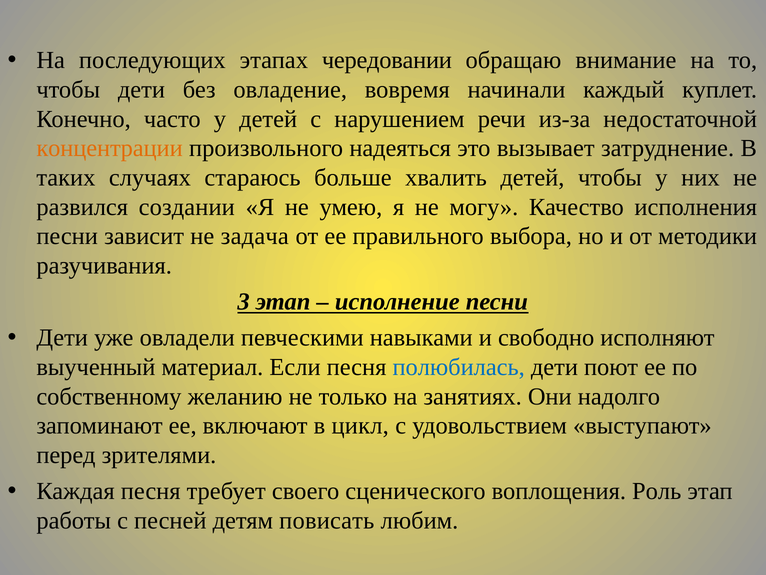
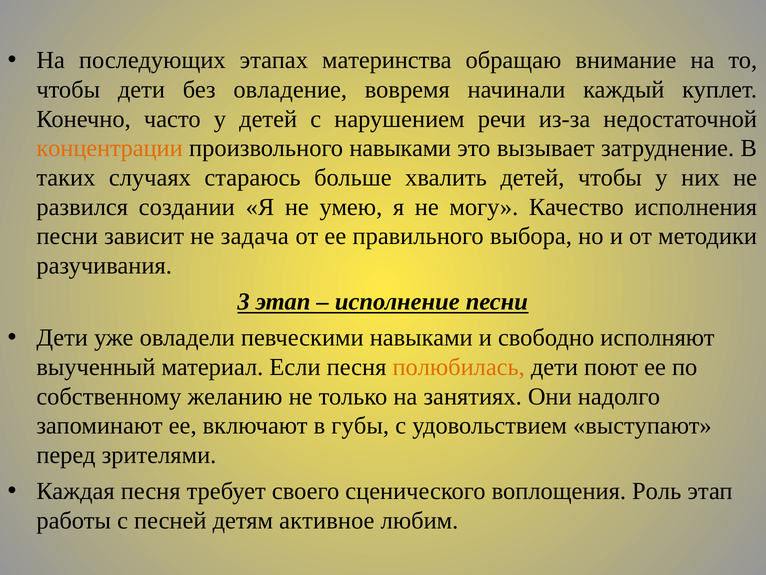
чередовании: чередовании -> материнства (387, 60)
произвольного надеяться: надеяться -> навыками (400, 148)
полюбилась colour: blue -> orange (459, 367)
цикл: цикл -> губы (360, 425)
повисать: повисать -> активное (327, 520)
